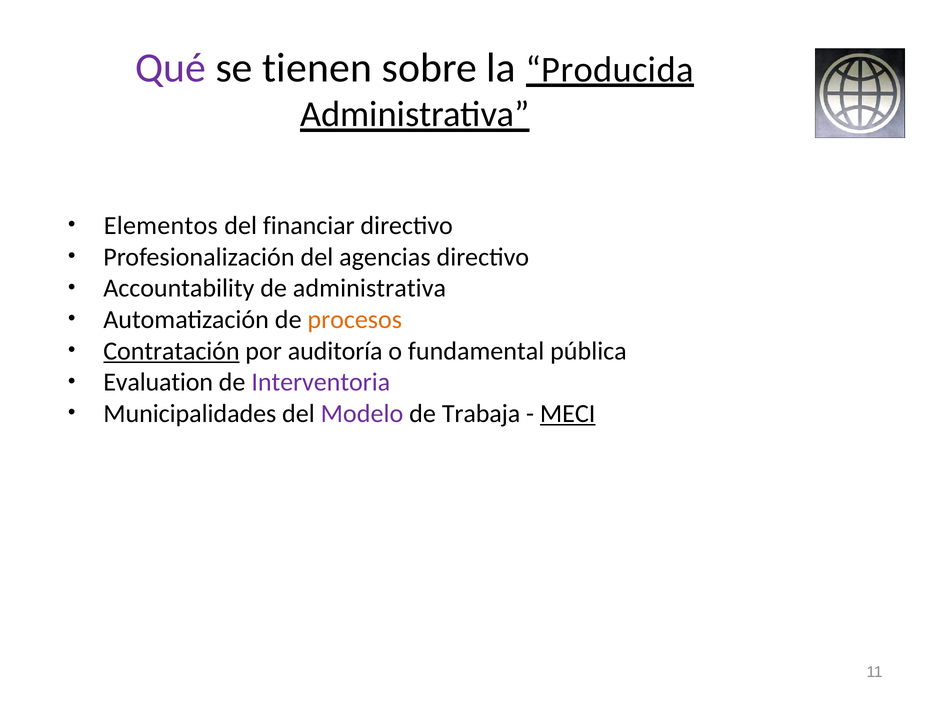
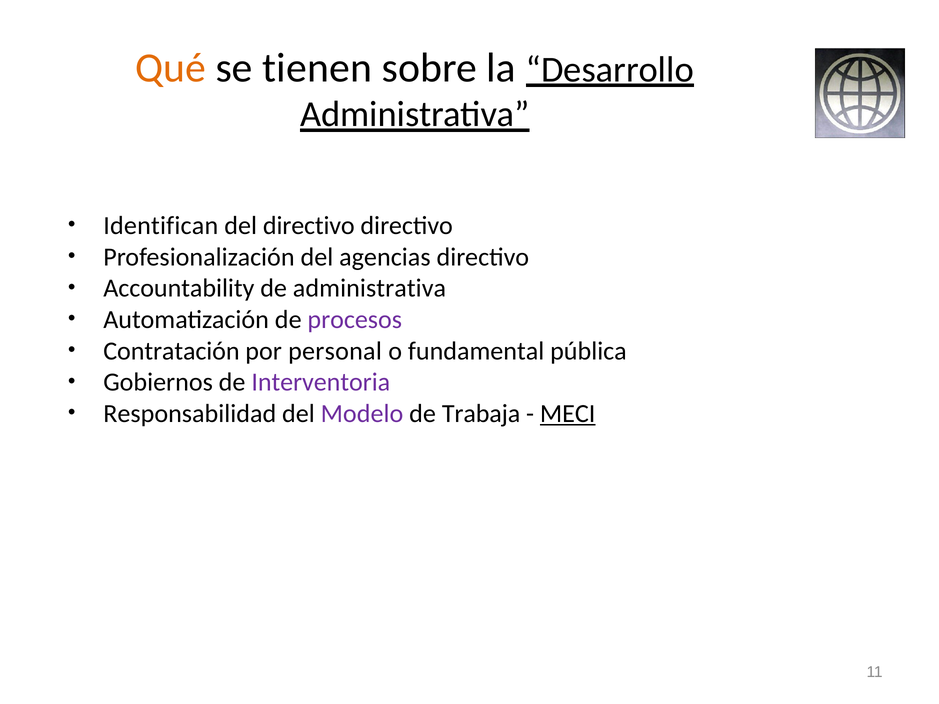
Qué colour: purple -> orange (171, 68)
Producida: Producida -> Desarrollo (610, 70)
Elementos: Elementos -> Identifican (161, 226)
del financiar: financiar -> directivo (309, 226)
procesos colour: orange -> purple (355, 320)
Contratación underline: present -> none (171, 351)
auditoría: auditoría -> personal (335, 351)
Evaluation: Evaluation -> Gobiernos (158, 382)
Municipalidades: Municipalidades -> Responsabilidad (190, 414)
